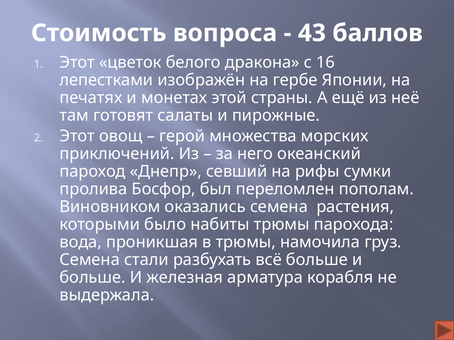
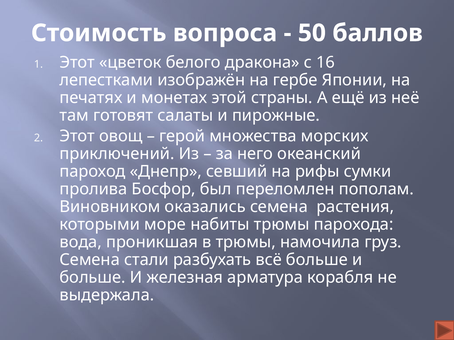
43: 43 -> 50 (312, 33)
было: было -> море (165, 225)
